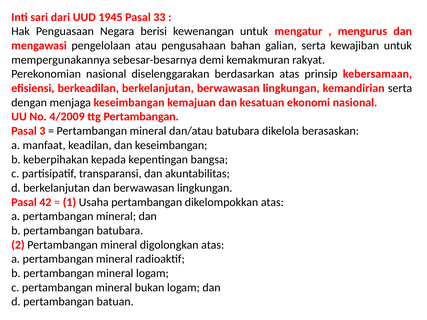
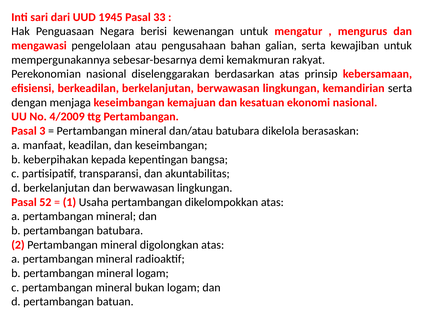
42: 42 -> 52 (45, 202)
